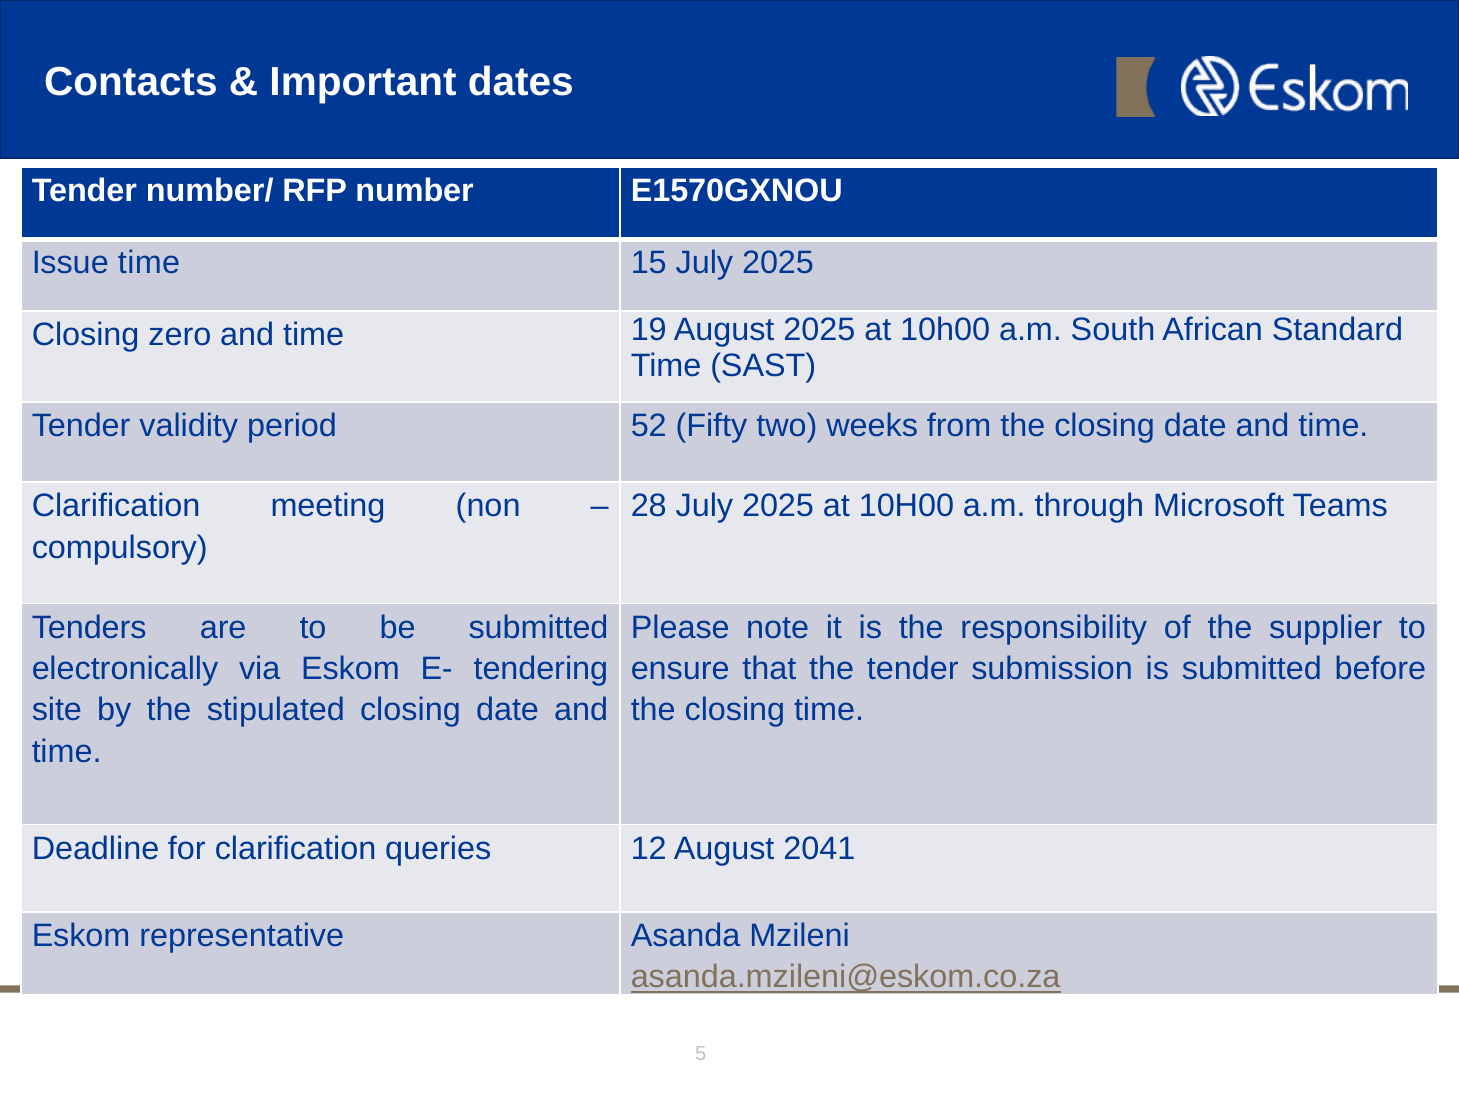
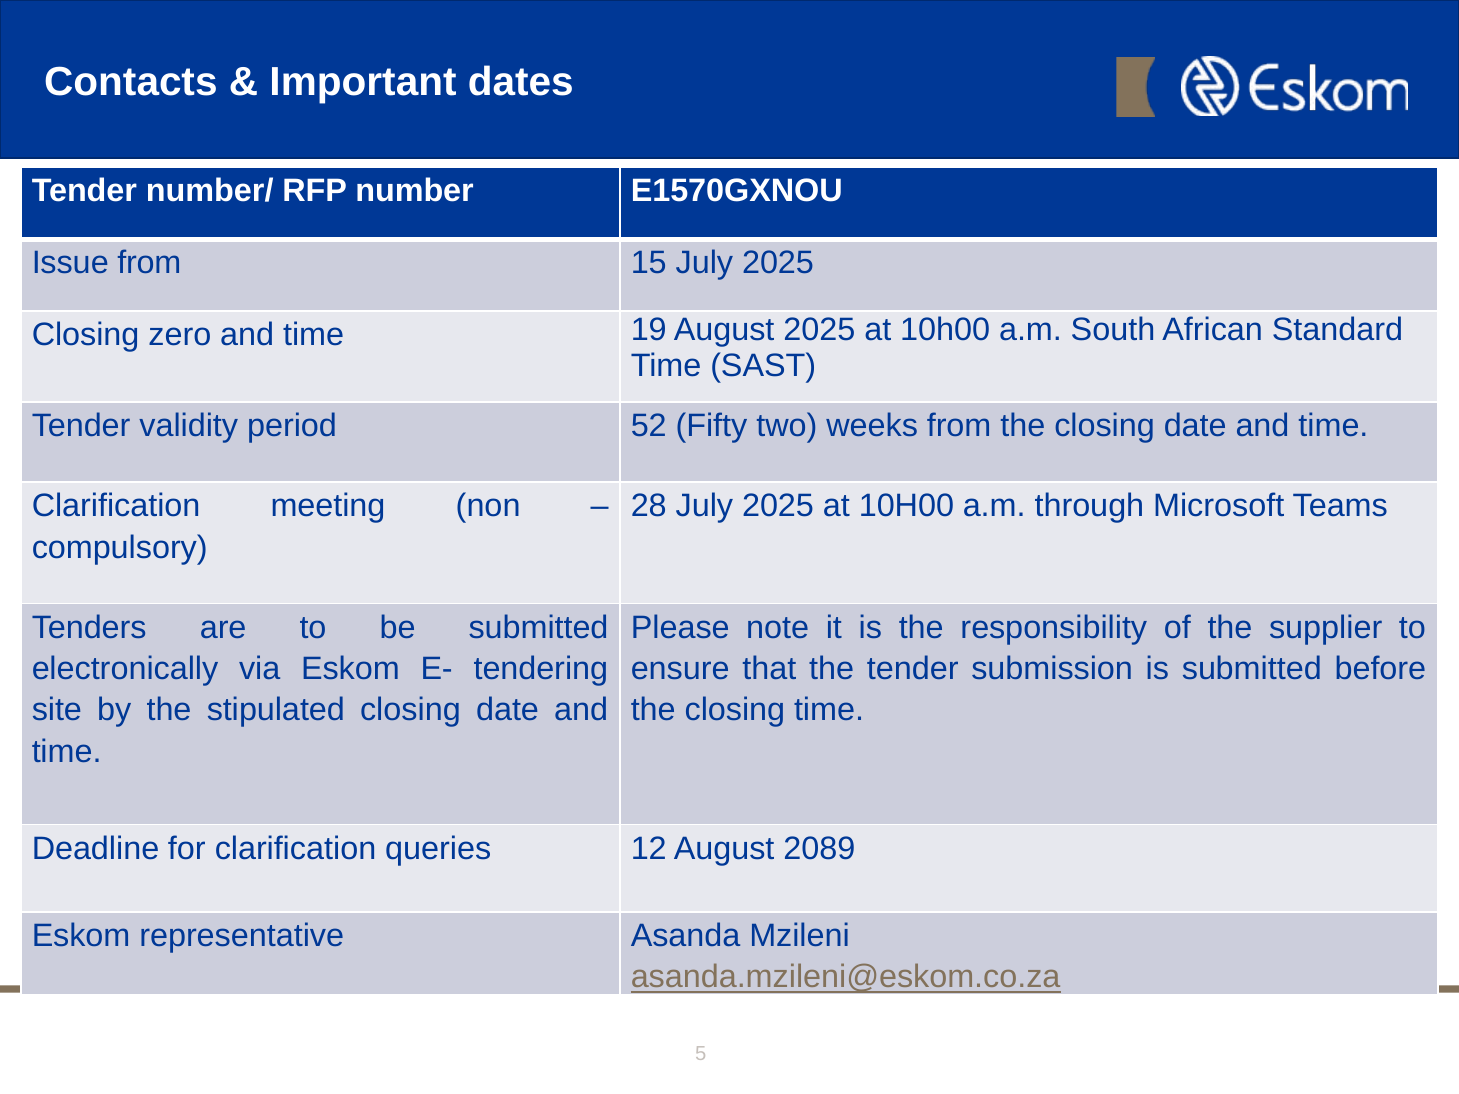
Issue time: time -> from (149, 263)
2041: 2041 -> 2089 (819, 849)
